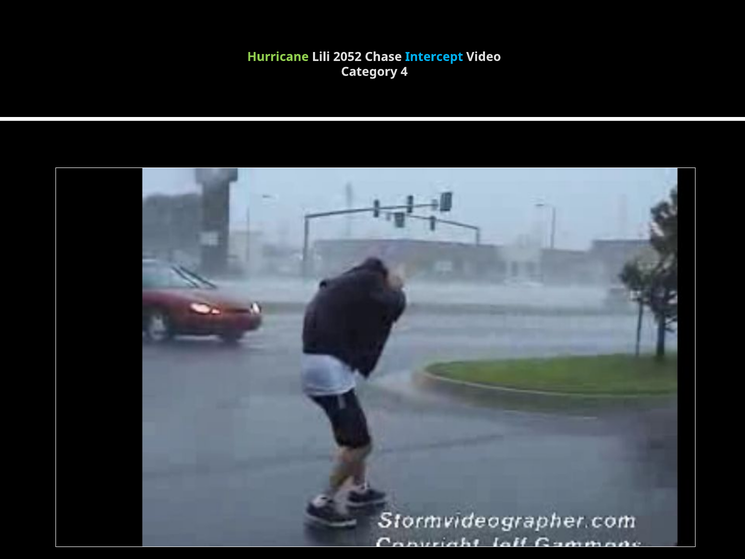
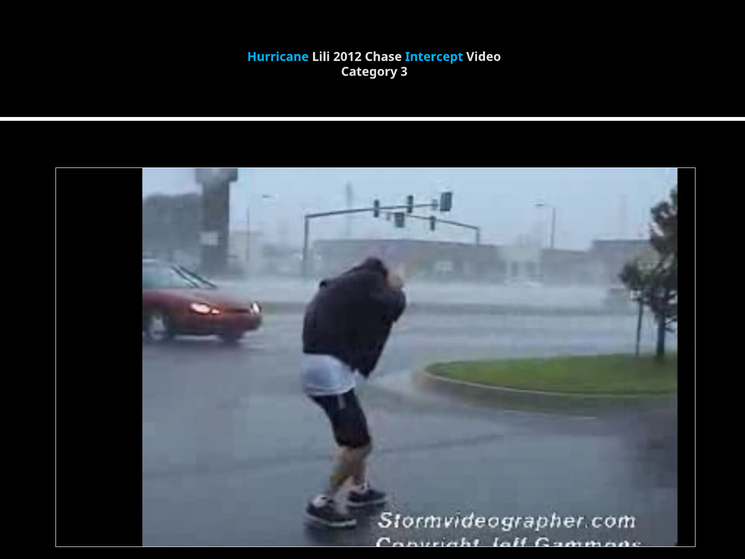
Hurricane colour: light green -> light blue (278, 57)
2052: 2052 -> 2012 (347, 57)
4: 4 -> 3 (404, 72)
